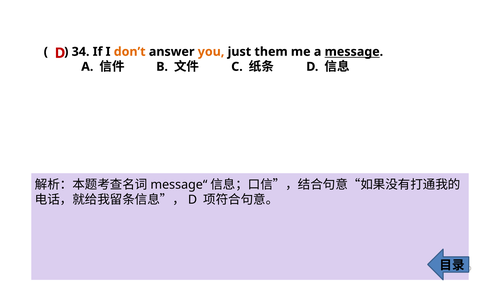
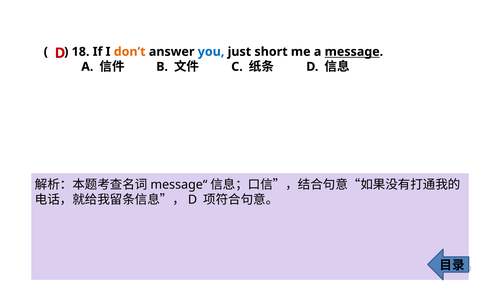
34: 34 -> 18 (81, 52)
you colour: orange -> blue (211, 52)
them: them -> short (271, 52)
